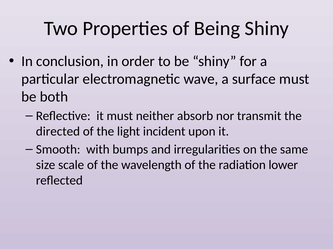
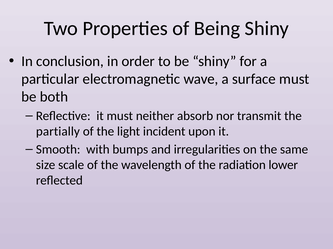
directed: directed -> partially (58, 132)
